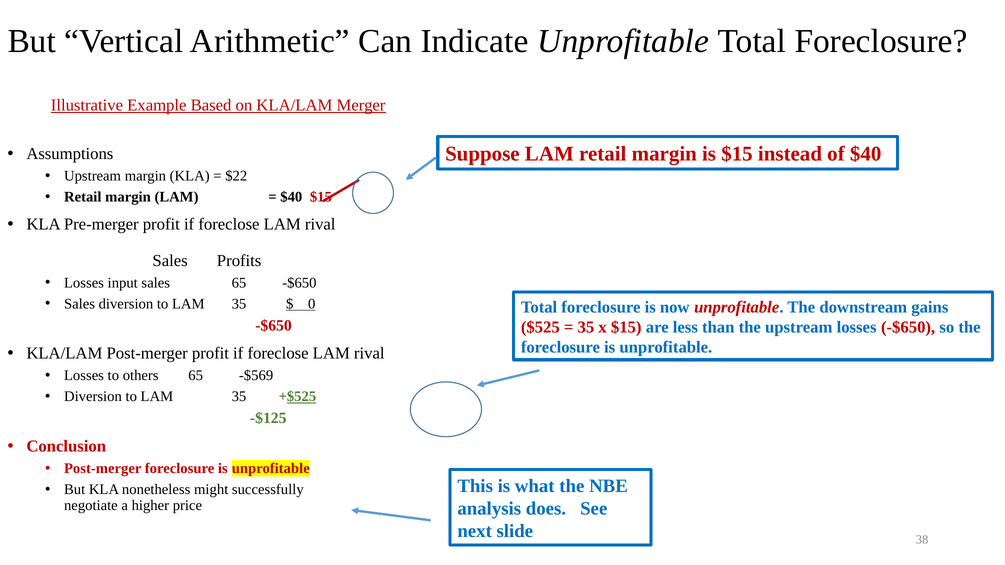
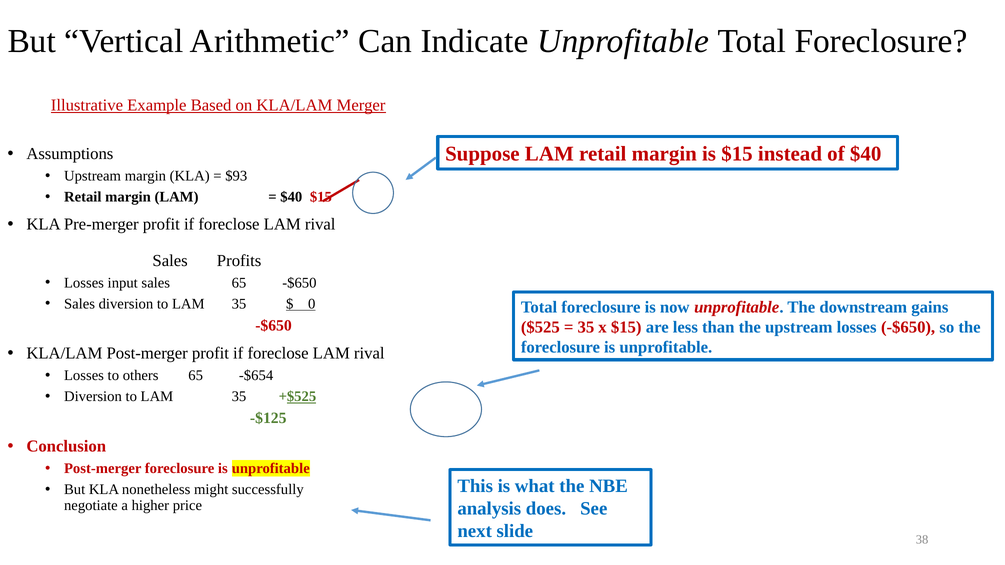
$22: $22 -> $93 (236, 176)
-$569: -$569 -> -$654 (256, 376)
